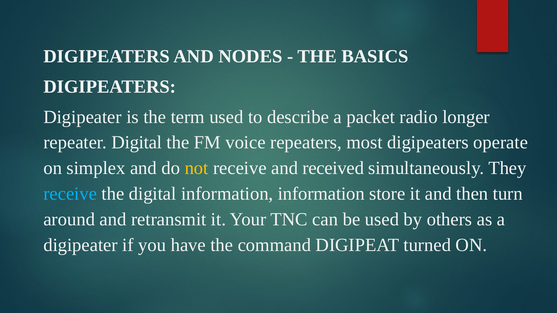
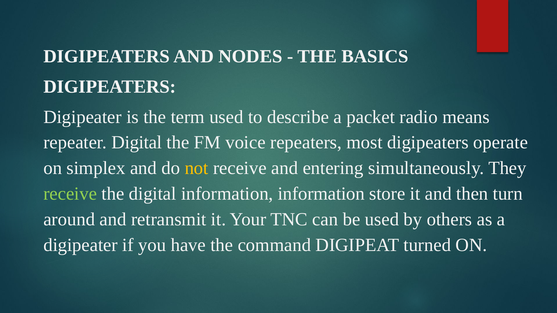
longer: longer -> means (466, 117)
received: received -> entering (333, 168)
receive colour: light blue -> light green (70, 194)
